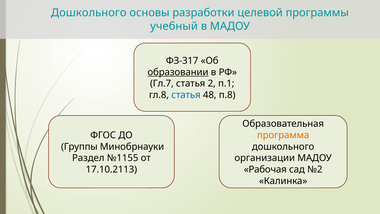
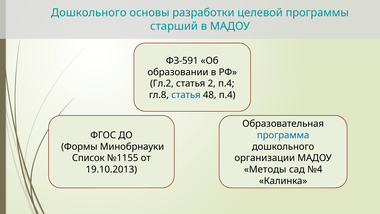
учебный: учебный -> старший (174, 26)
ФЗ-317: ФЗ-317 -> ФЗ-591 (182, 61)
образовании underline: present -> none (178, 72)
Гл.7: Гл.7 -> Гл.2 (162, 83)
2 п.1: п.1 -> п.4 (226, 83)
48 п.8: п.8 -> п.4 (227, 95)
программа colour: orange -> blue (283, 135)
Группы: Группы -> Формы (79, 146)
Раздел: Раздел -> Список (88, 158)
17.10.2113: 17.10.2113 -> 19.10.2013 (111, 169)
Рабочая: Рабочая -> Методы (265, 169)
№2: №2 -> №4 (315, 169)
